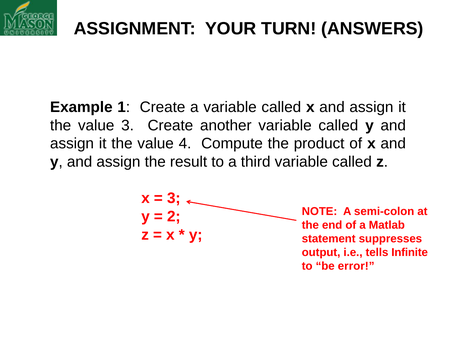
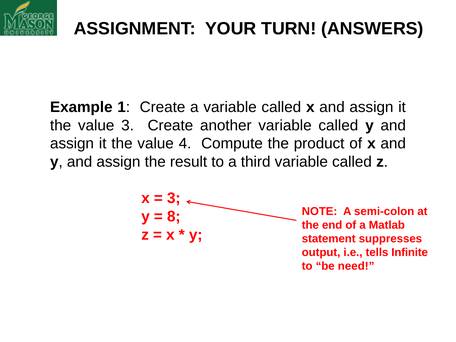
2: 2 -> 8 (174, 217)
error: error -> need (356, 266)
